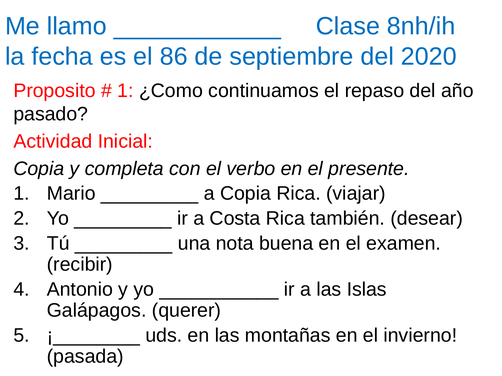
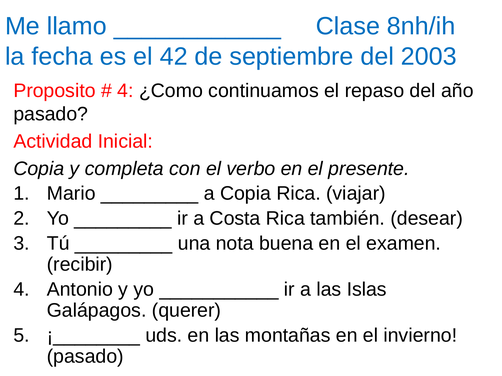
86: 86 -> 42 (174, 57)
2020: 2020 -> 2003 (429, 57)
1: 1 -> 4 (125, 91)
pasada: pasada -> pasado (85, 357)
